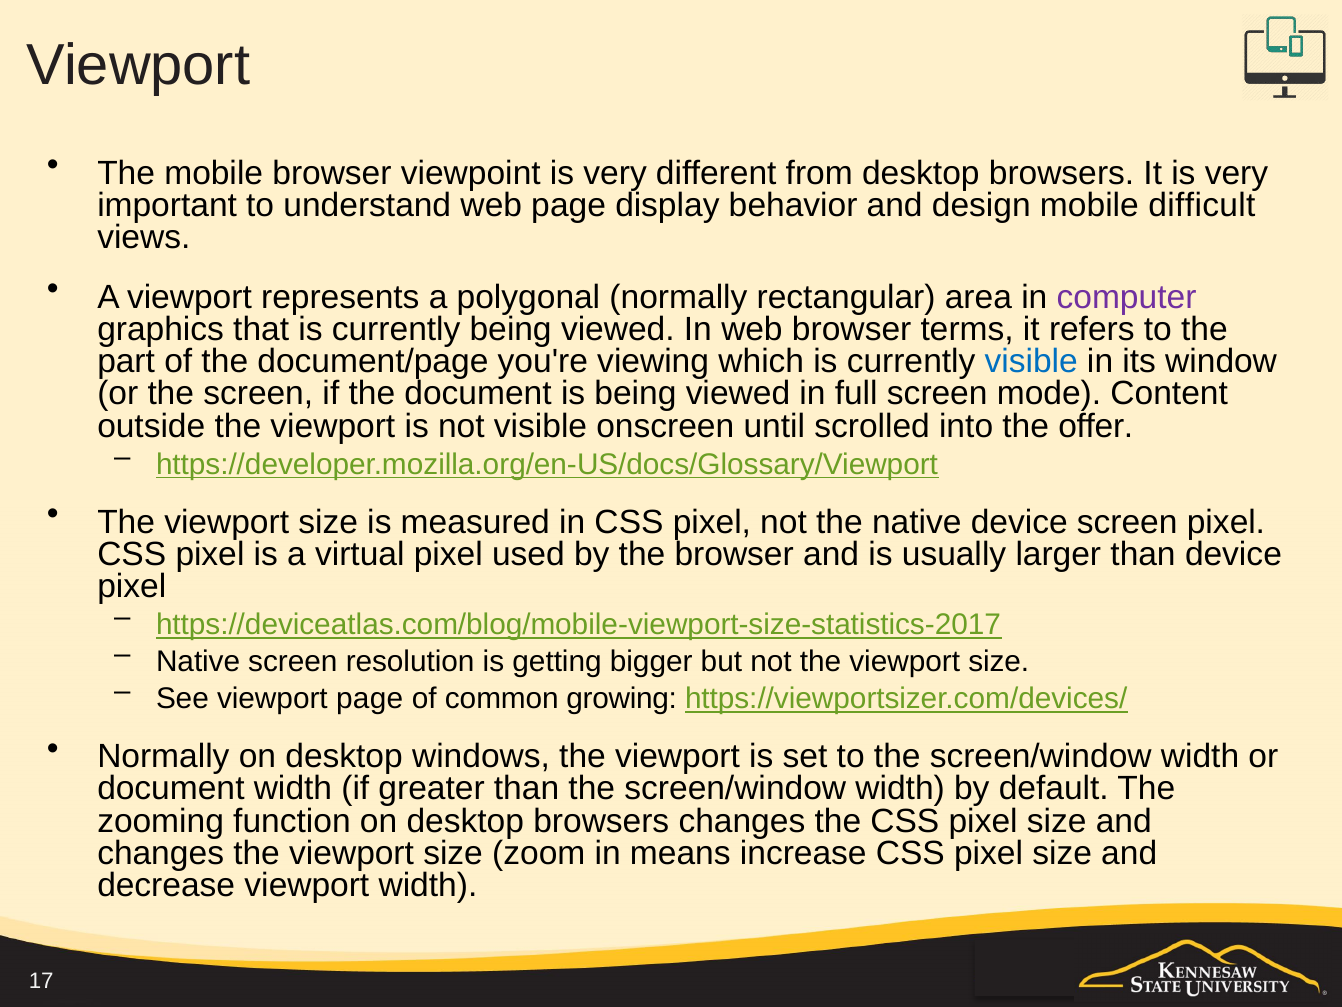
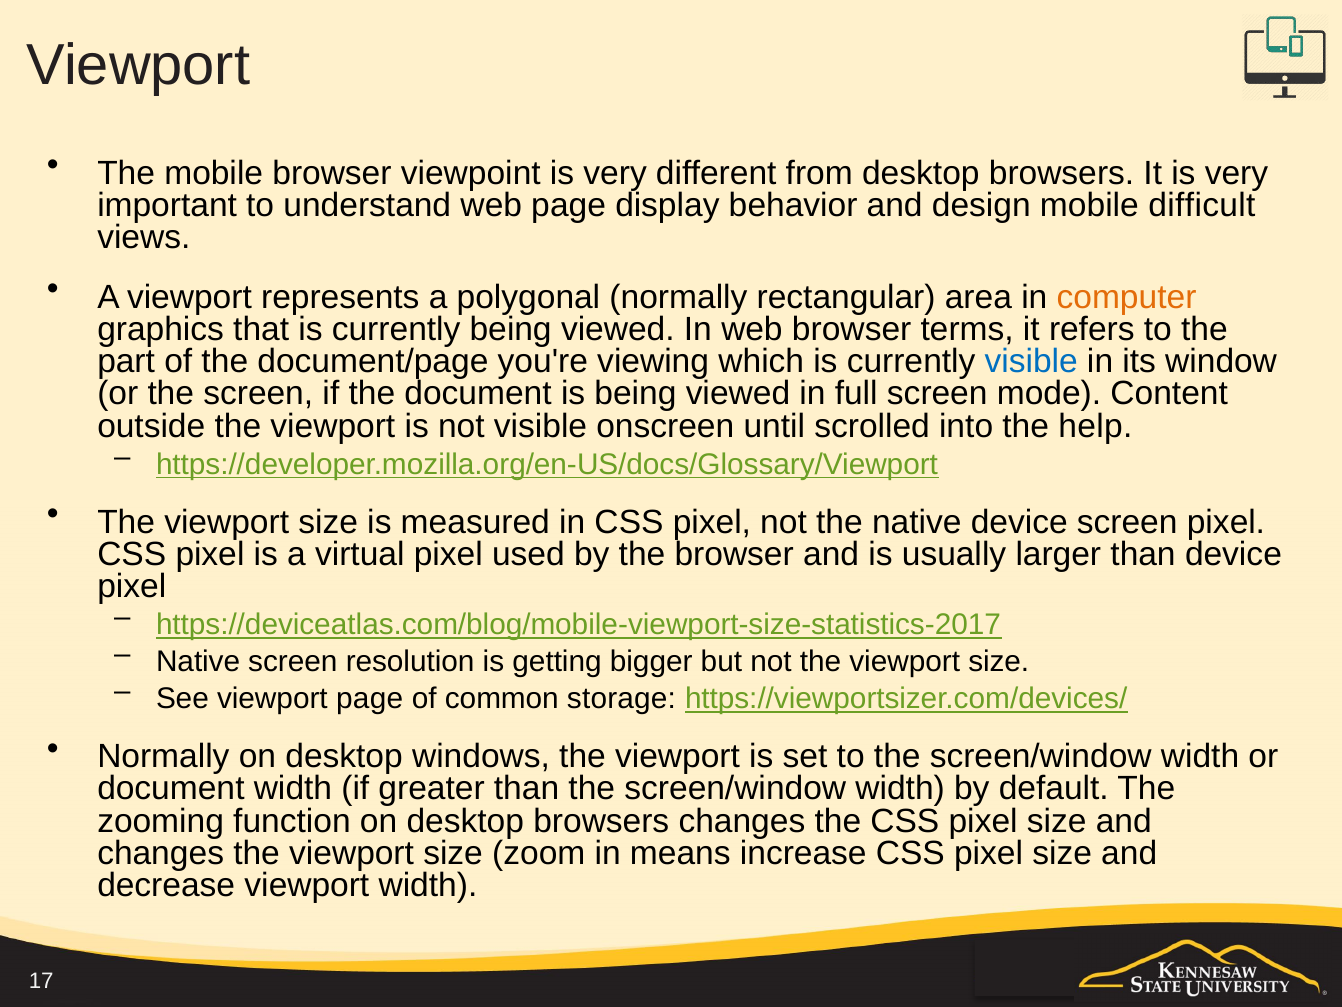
computer colour: purple -> orange (1126, 297)
offer: offer -> help (1095, 426)
growing: growing -> storage (621, 698)
